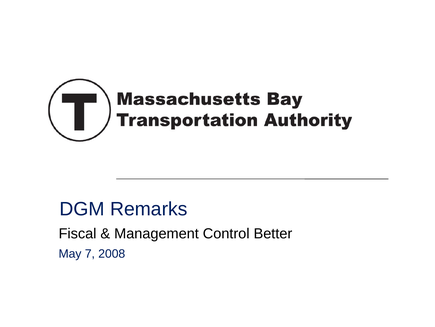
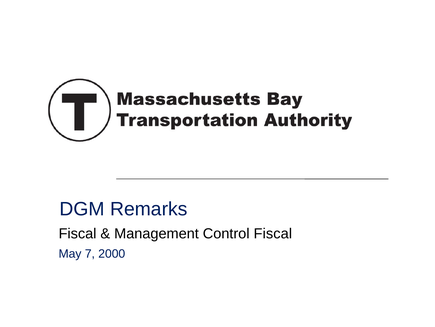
Control Better: Better -> Fiscal (273, 233)
2008: 2008 -> 2000 (112, 253)
